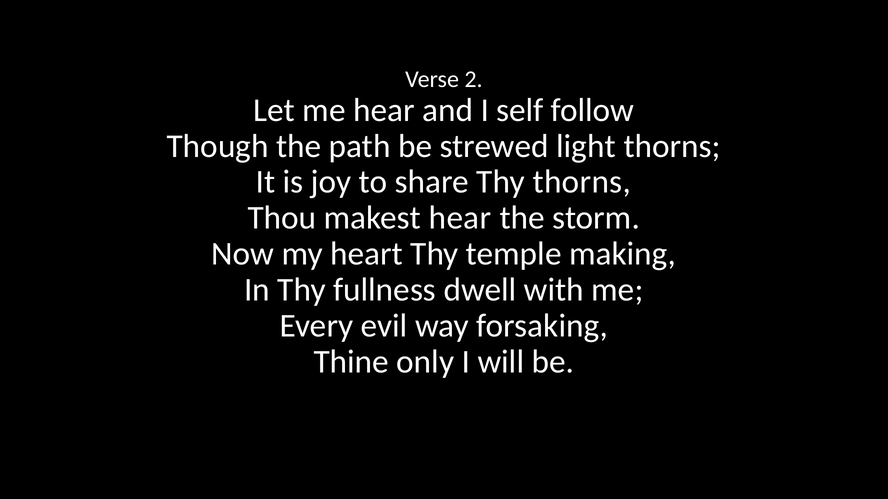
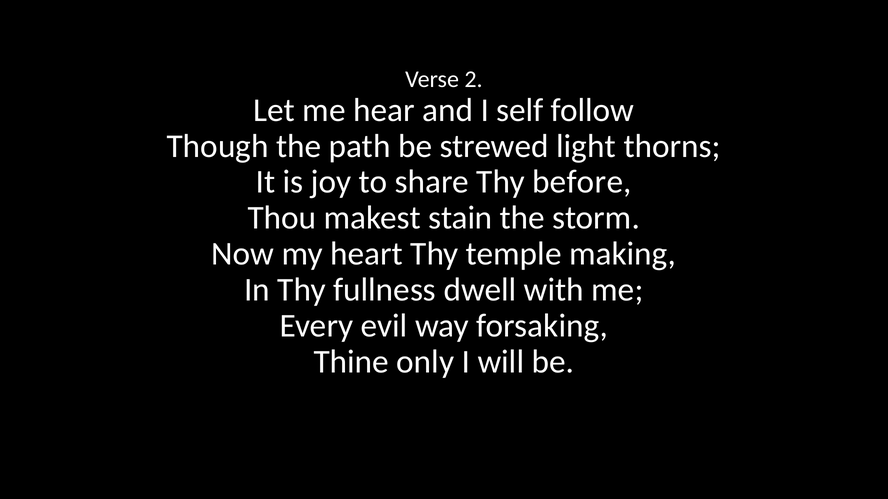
Thy thorns: thorns -> before (582, 182)
makest hear: hear -> stain (460, 218)
